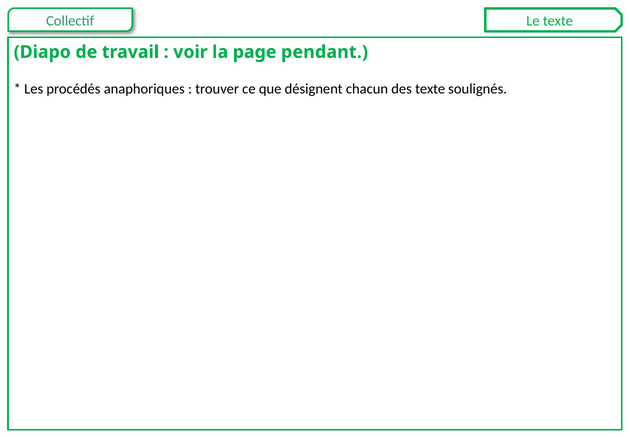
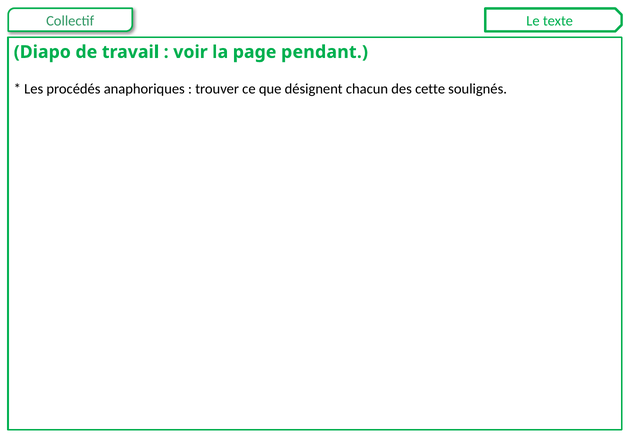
des texte: texte -> cette (430, 89)
